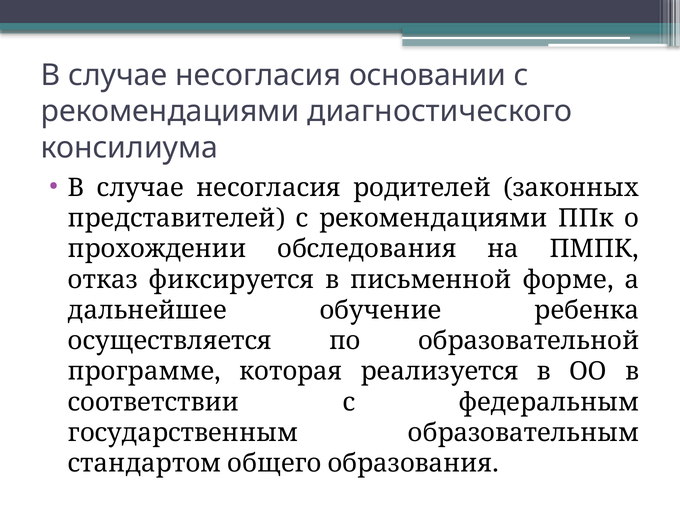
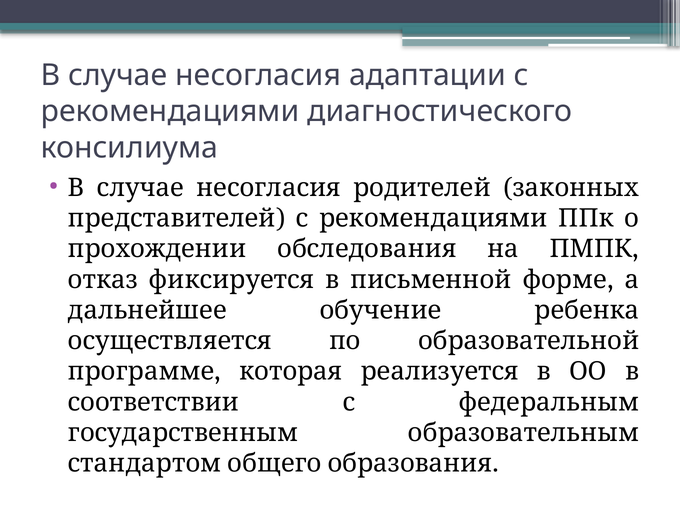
основании: основании -> адаптации (427, 75)
